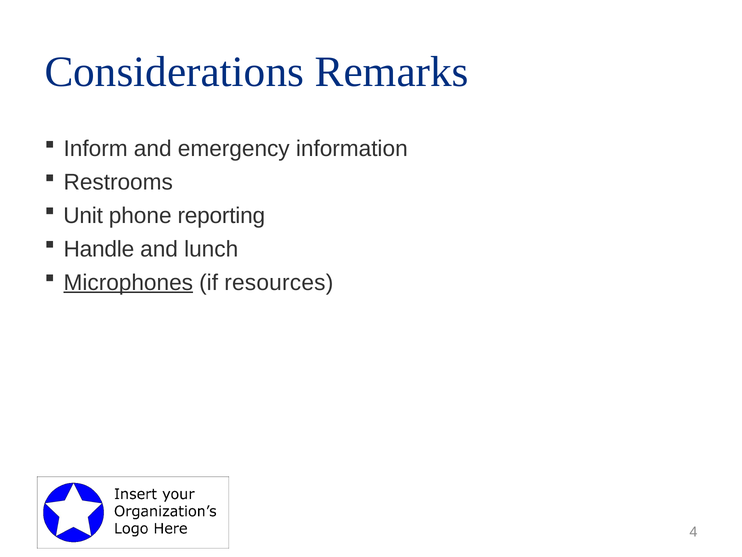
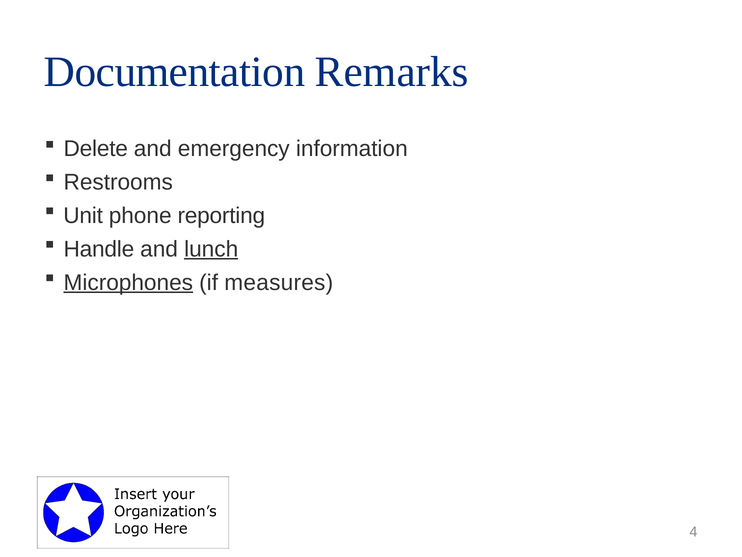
Considerations: Considerations -> Documentation (174, 72)
Inform: Inform -> Delete (96, 149)
lunch underline: none -> present (211, 249)
resources: resources -> measures (279, 282)
